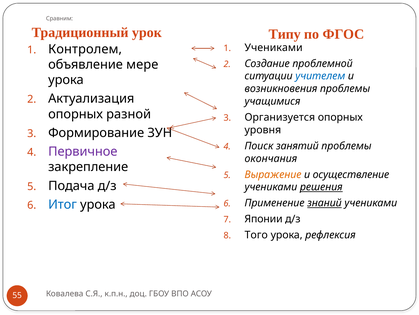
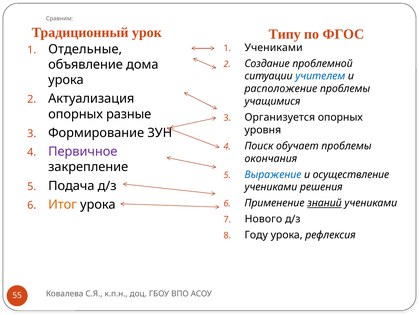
Контролем: Контролем -> Отдельные (85, 49)
мере: мере -> дома (142, 64)
возникновения: возникновения -> расположение (281, 89)
разной: разной -> разные (129, 114)
занятий: занятий -> обучает (297, 146)
Выражение colour: orange -> blue (273, 174)
решения underline: present -> none (321, 187)
Итог colour: blue -> orange (63, 204)
Японии: Японии -> Нового (263, 219)
Того: Того -> Году (256, 235)
